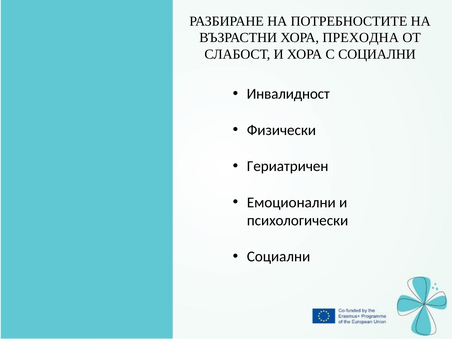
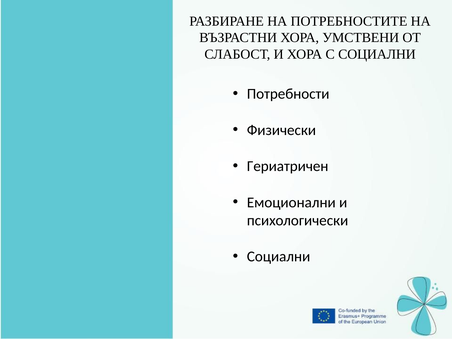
ПРЕХОДНА: ПРЕХОДНА -> УМСТВЕНИ (361, 38)
Инвалидност: Инвалидност -> Потребности (288, 94)
